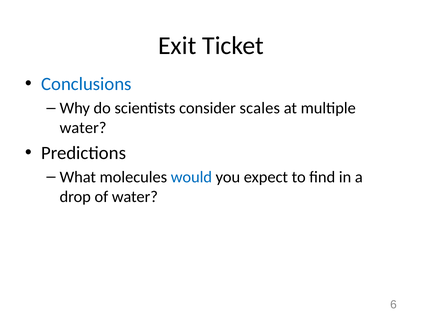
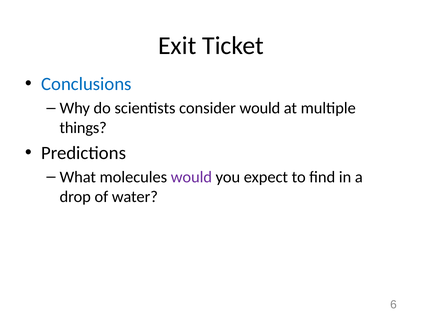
consider scales: scales -> would (260, 108)
water: water -> things (83, 128)
would colour: blue -> purple (191, 177)
